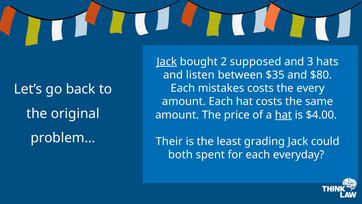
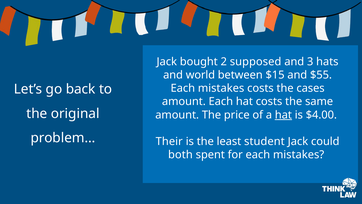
Jack underline: present -> none (167, 62)
listen: listen -> world (200, 75)
$35: $35 -> $15 (275, 75)
$80: $80 -> $55 (321, 75)
every: every -> cases (311, 88)
grading: grading -> student (264, 141)
for each everyday: everyday -> mistakes (299, 155)
